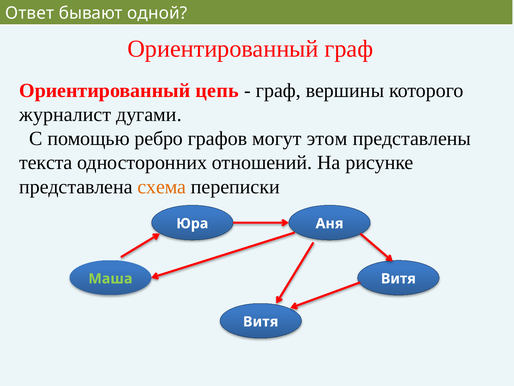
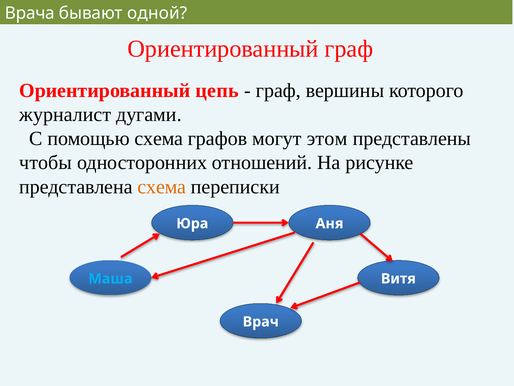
Ответ: Ответ -> Врача (30, 13)
помощью ребро: ребро -> схема (159, 138)
текста: текста -> чтобы (46, 162)
Маша colour: light green -> light blue (110, 278)
Витя: Витя -> Врач (261, 321)
